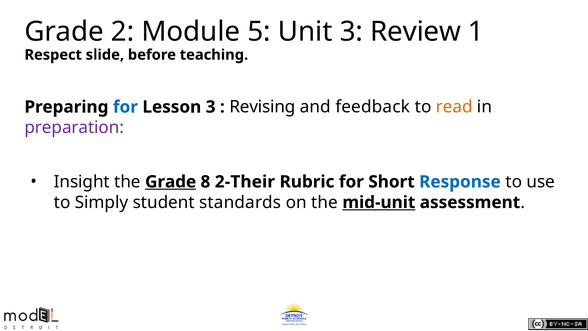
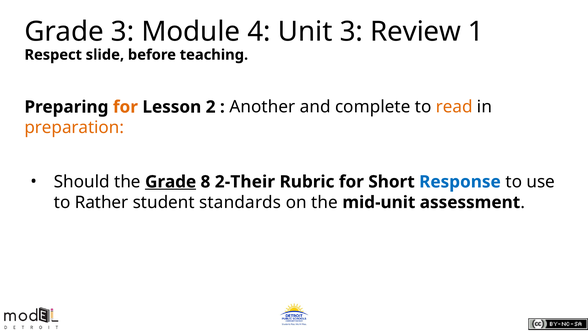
Grade 2: 2 -> 3 (123, 32)
5: 5 -> 4 (259, 32)
for colour: blue -> orange (125, 107)
Lesson 3: 3 -> 2 (211, 107)
Revising: Revising -> Another (262, 107)
feedback: feedback -> complete (373, 107)
preparation colour: purple -> orange (74, 127)
Insight: Insight -> Should (82, 182)
Simply: Simply -> Rather (102, 202)
mid-unit underline: present -> none (379, 202)
